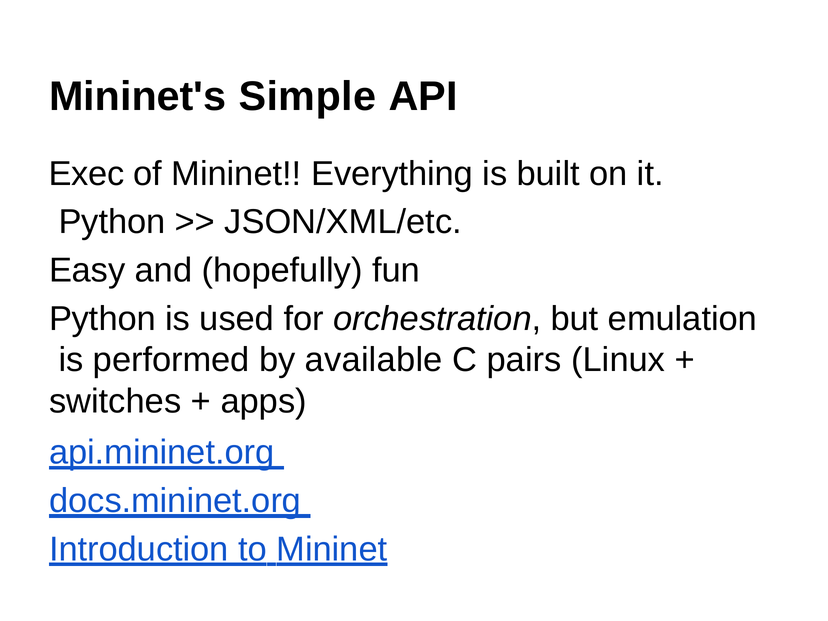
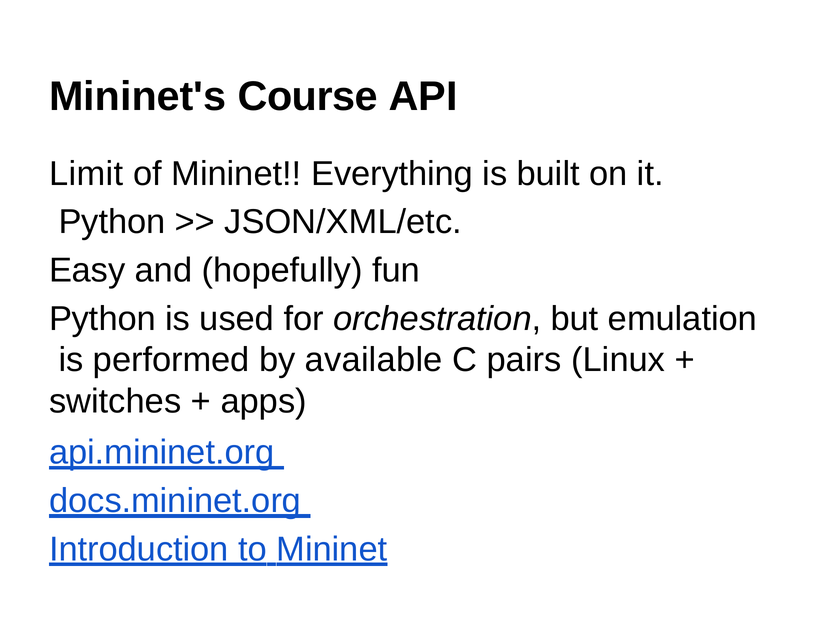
Simple: Simple -> Course (308, 97)
Exec: Exec -> Limit (86, 174)
